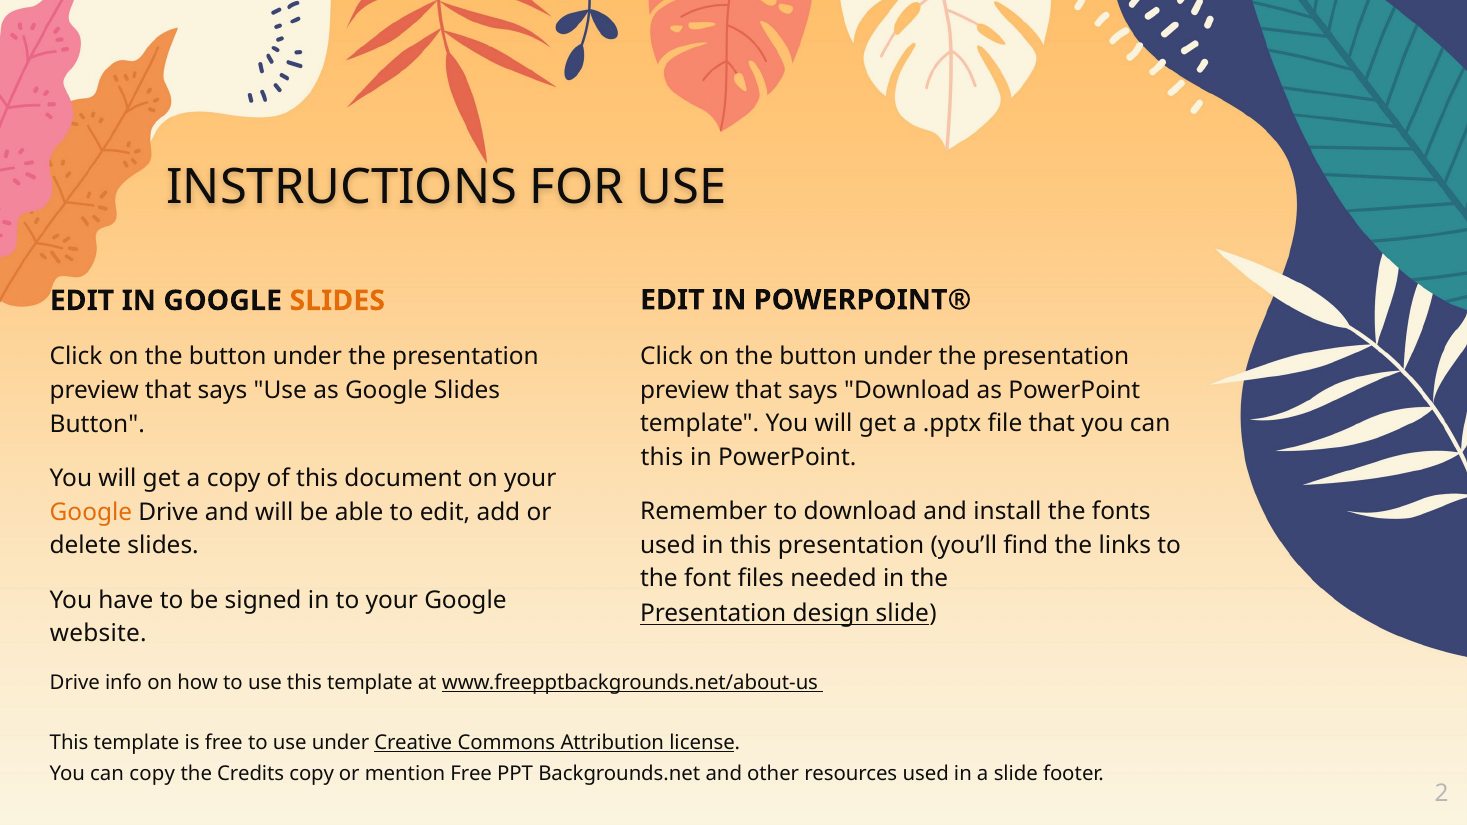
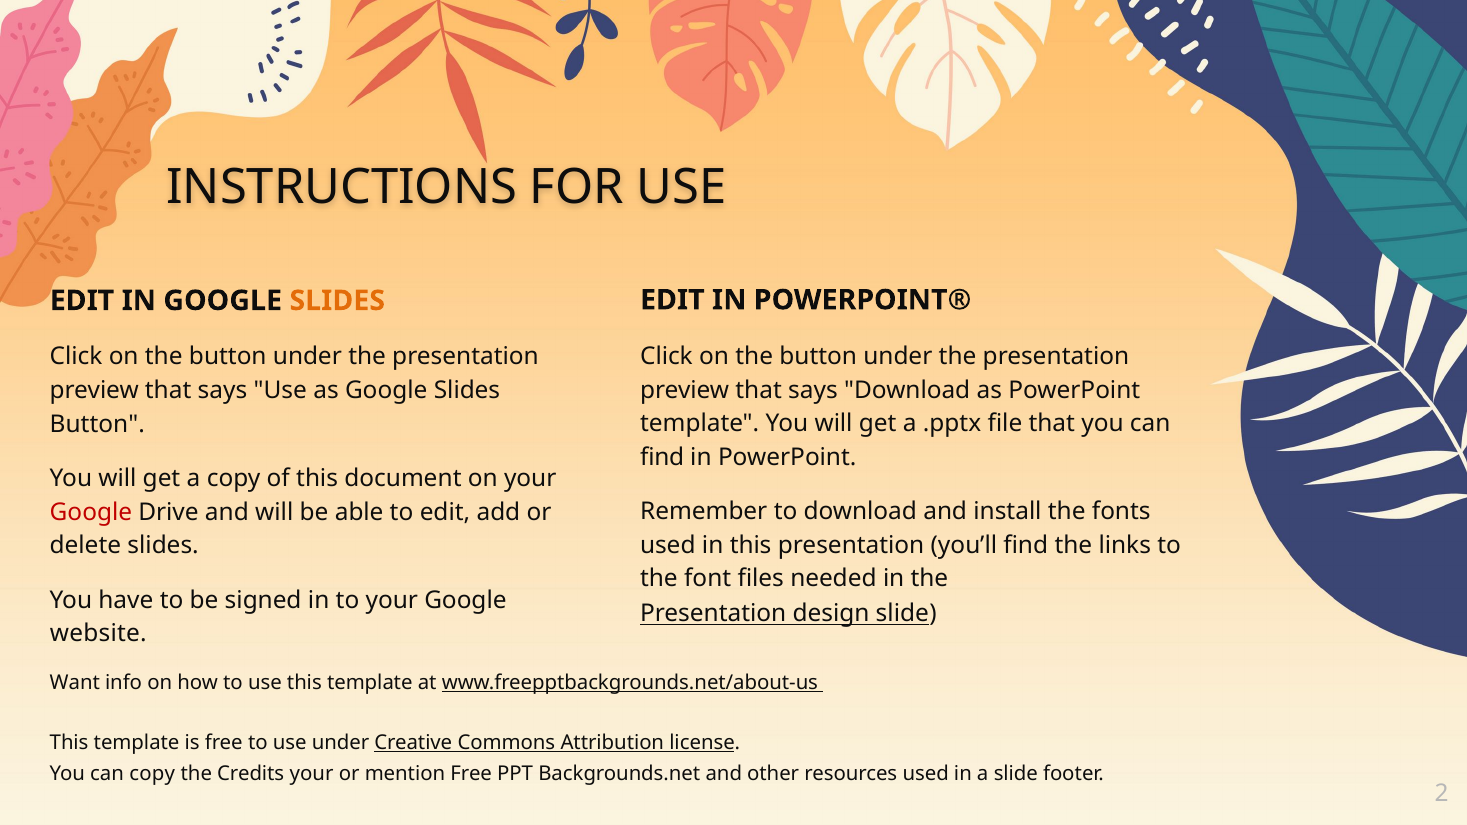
this: this -> find (662, 458)
Google colour: orange -> red (91, 512)
Drive: Drive -> Want (75, 683)
Credits copy: copy -> your (312, 774)
